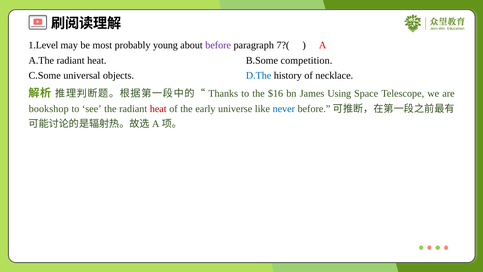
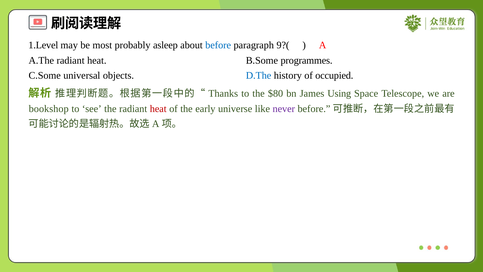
young: young -> asleep (165, 45)
before colour: purple -> blue (218, 45)
7?(: 7?( -> 9?( (283, 45)
competition: competition -> programmes (307, 60)
necklace: necklace -> occupied (334, 75)
$16: $16 -> $80 (276, 93)
never colour: blue -> purple (284, 109)
